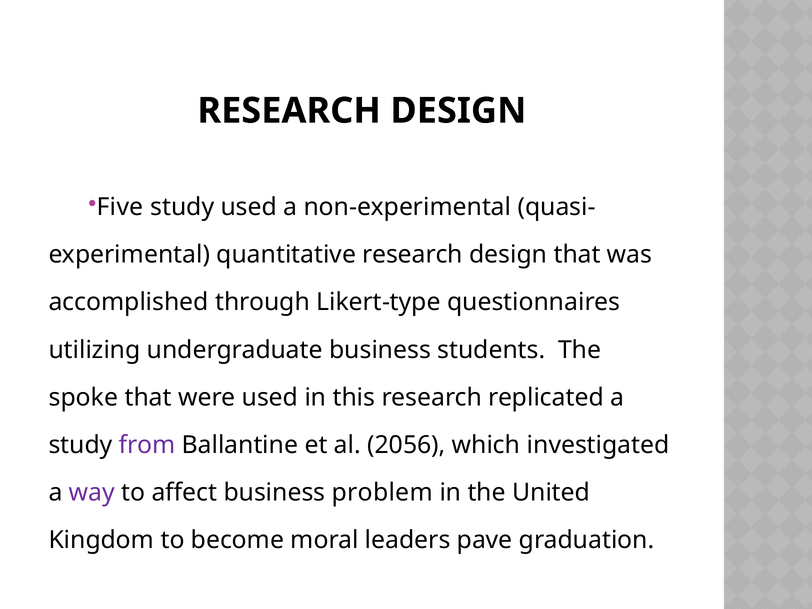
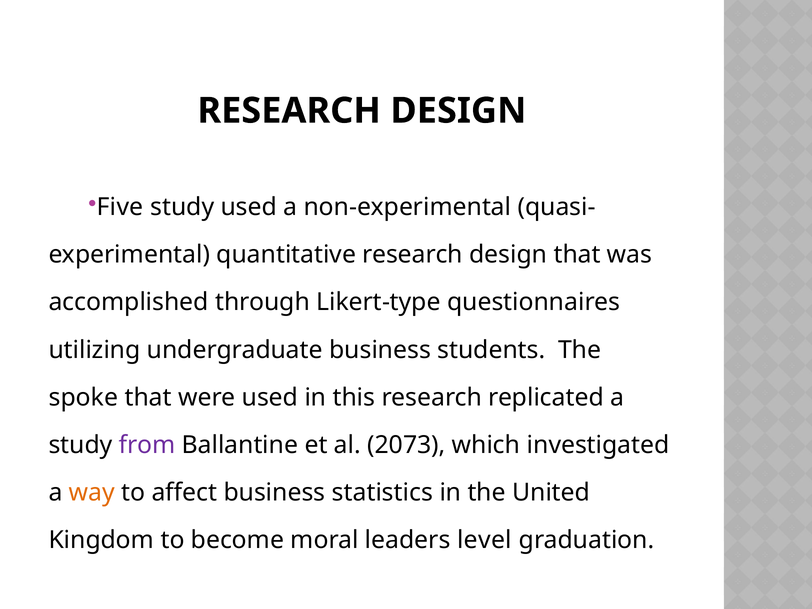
2056: 2056 -> 2073 (406, 445)
way colour: purple -> orange (92, 493)
problem: problem -> statistics (382, 493)
pave: pave -> level (485, 540)
